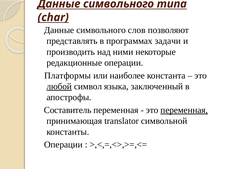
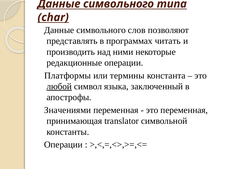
задачи: задачи -> читать (168, 41)
наиболее: наиболее -> термины (127, 75)
Составитель: Составитель -> Значениями (68, 110)
переменная underline: present -> none (184, 110)
